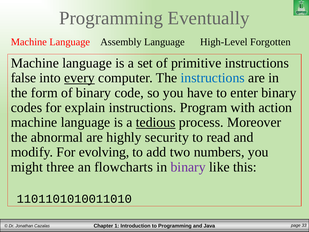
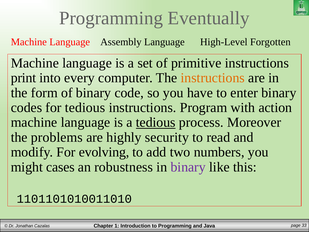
false: false -> print (23, 78)
every underline: present -> none (79, 78)
instructions colour: blue -> orange (213, 78)
for explain: explain -> tedious (85, 107)
abnormal: abnormal -> problems (57, 137)
three: three -> cases (60, 167)
flowcharts: flowcharts -> robustness (124, 167)
